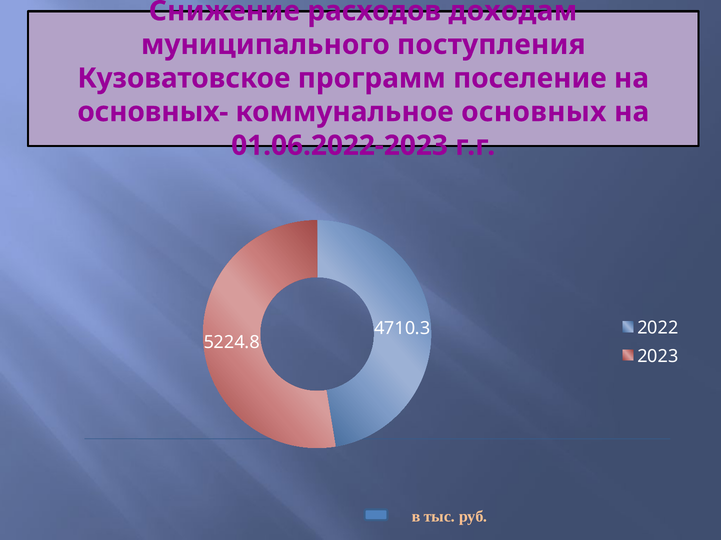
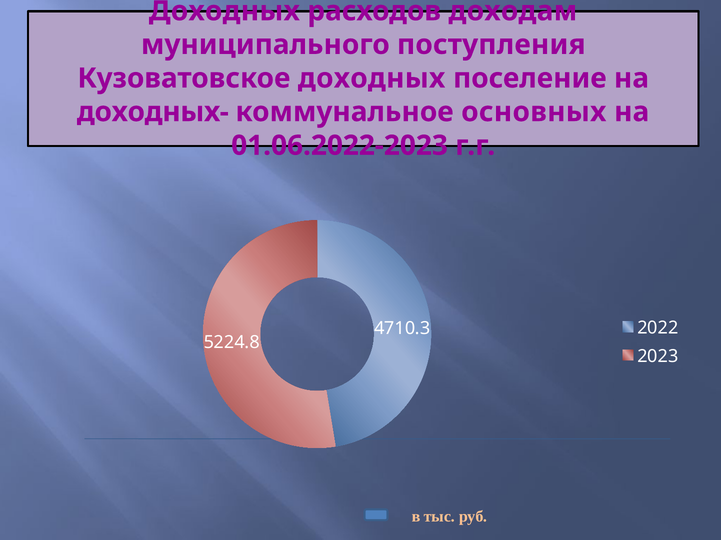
Снижение: Снижение -> Доходных (224, 11)
Кузоватовское программ: программ -> доходных (372, 78)
основных-: основных- -> доходных- (153, 112)
